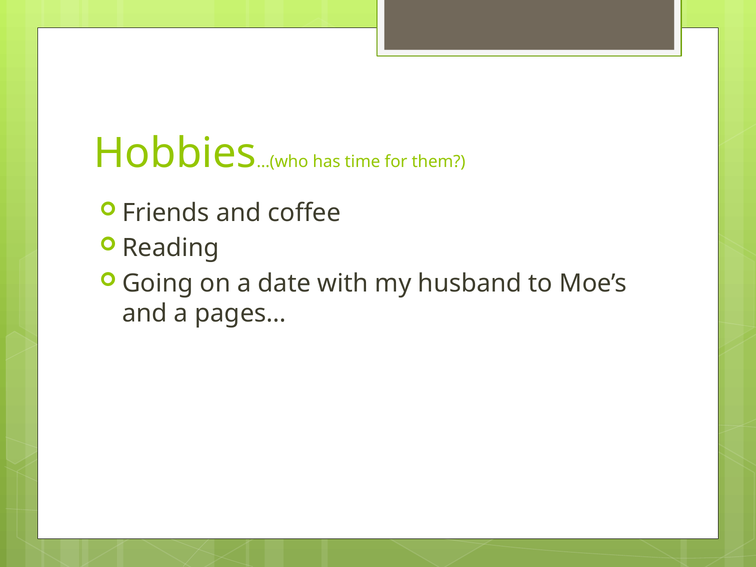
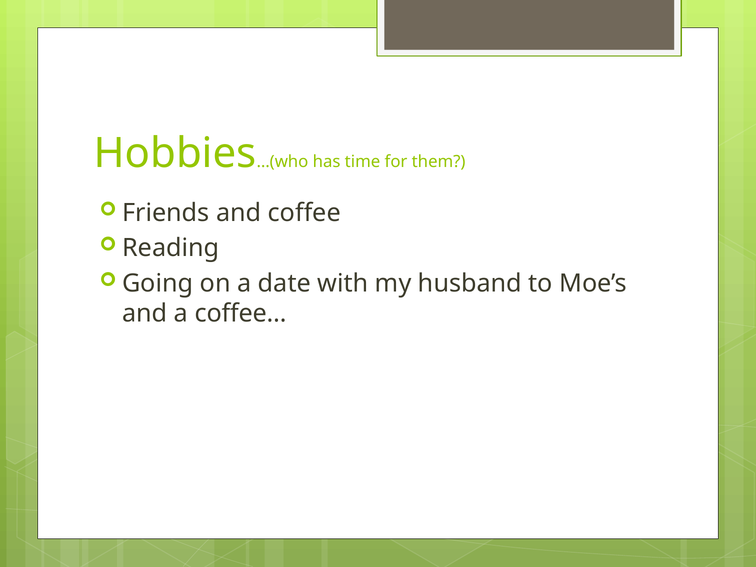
pages…: pages… -> coffee… (241, 314)
